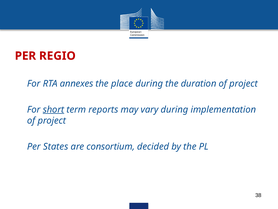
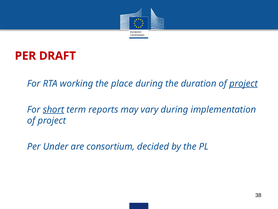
REGIO: REGIO -> DRAFT (57, 56)
annexes: annexes -> working (77, 83)
project underline: none -> present (244, 83)
States: States -> Under (56, 146)
